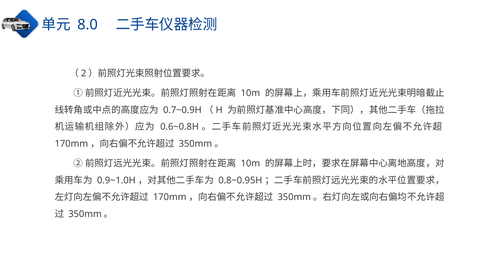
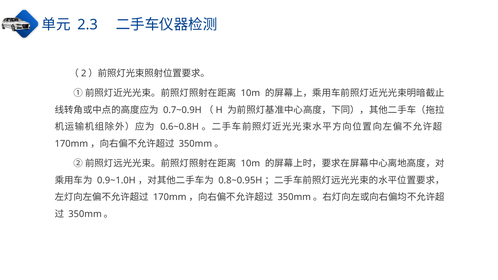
8.0: 8.0 -> 2.3 (88, 25)
